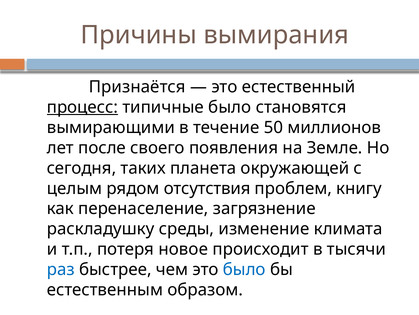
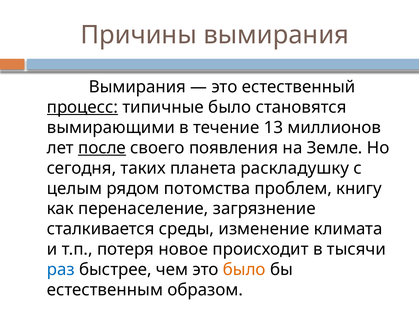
Признаётся: Признаётся -> Вымирания (137, 87)
50: 50 -> 13 (273, 127)
после underline: none -> present (102, 147)
окружающей: окружающей -> раскладушку (295, 168)
отсутствия: отсутствия -> потомства (207, 188)
раскладушку: раскладушку -> сталкивается (101, 228)
было colour: blue -> orange (244, 269)
